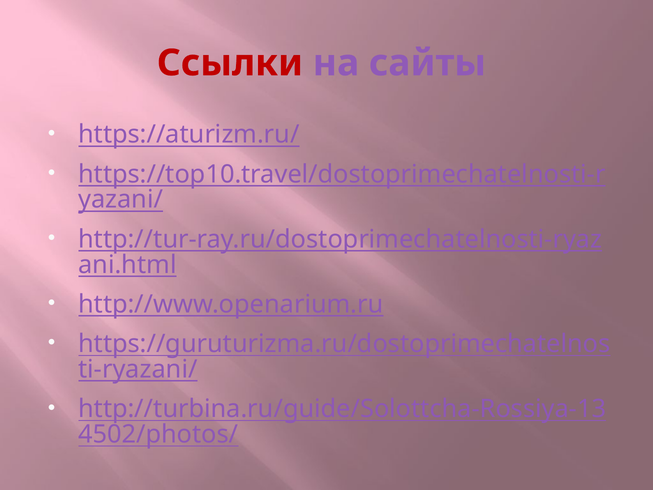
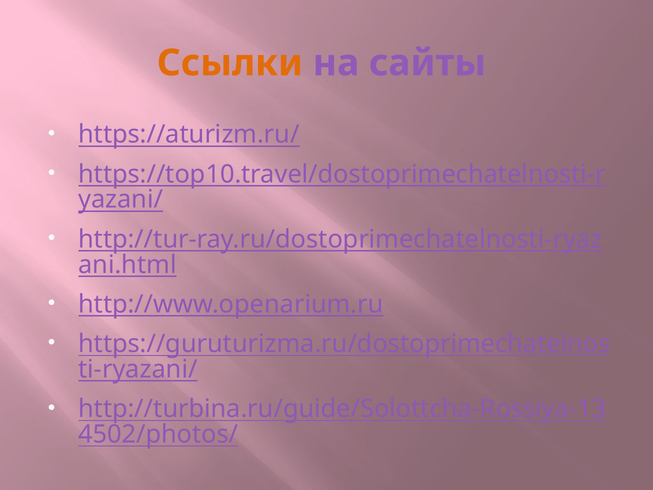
Ссылки colour: red -> orange (230, 63)
